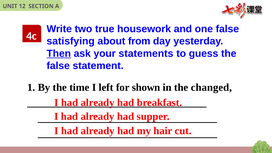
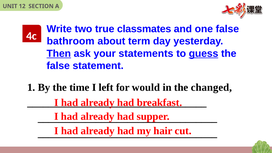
housework: housework -> classmates (144, 29)
satisfying: satisfying -> bathroom (71, 41)
from: from -> term (139, 41)
guess underline: none -> present (204, 53)
shown: shown -> would (146, 87)
